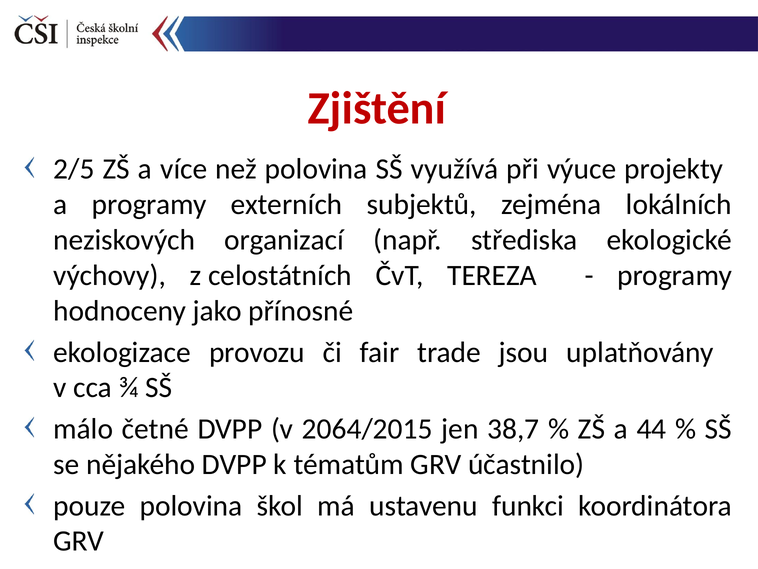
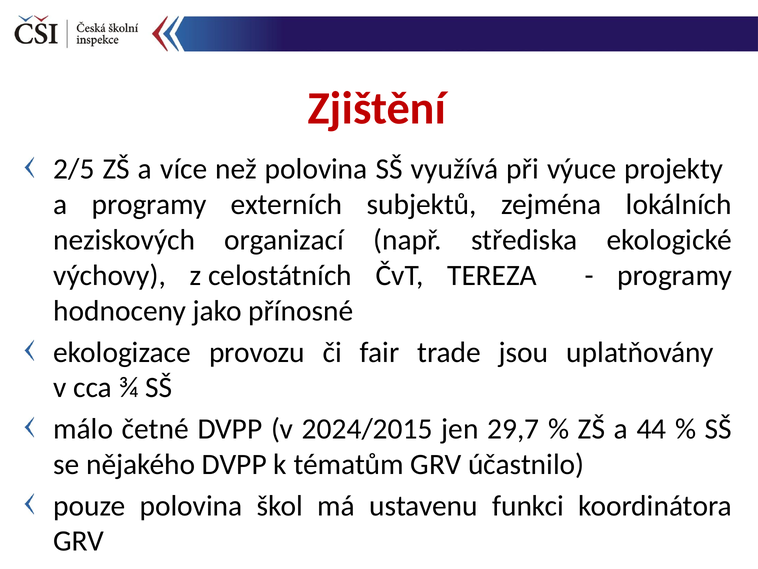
2064/2015: 2064/2015 -> 2024/2015 (367, 429)
38,7: 38,7 -> 29,7 (513, 429)
